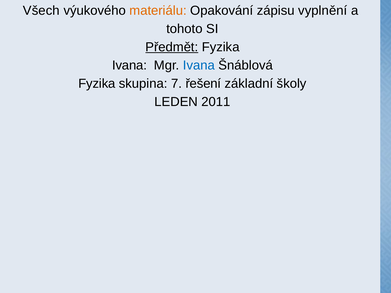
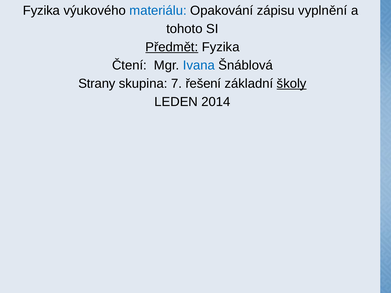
Všech: Všech -> Fyzika (41, 11)
materiálu colour: orange -> blue (158, 11)
Ivana: Ivana -> Čtení (129, 65)
Fyzika: Fyzika -> Strany (97, 84)
školy underline: none -> present (292, 84)
2011: 2011 -> 2014 (216, 102)
